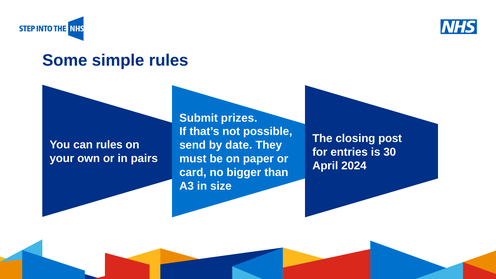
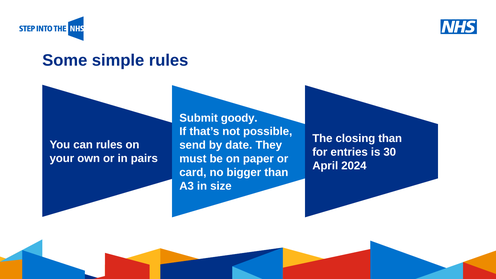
prizes: prizes -> goody (239, 118)
closing post: post -> than (390, 138)
